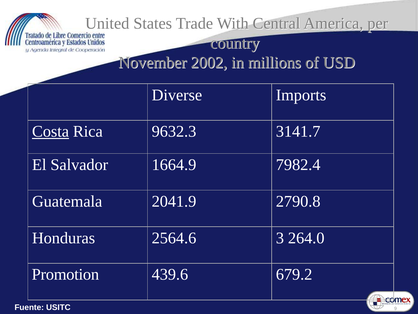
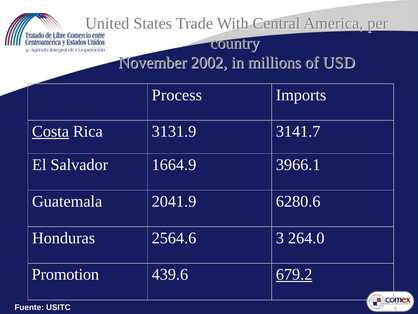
Diverse: Diverse -> Process (177, 95)
9632.3: 9632.3 -> 3131.9 (174, 131)
7982.4: 7982.4 -> 3966.1 (298, 164)
2790.8: 2790.8 -> 6280.6 (298, 201)
679.2 underline: none -> present (294, 274)
